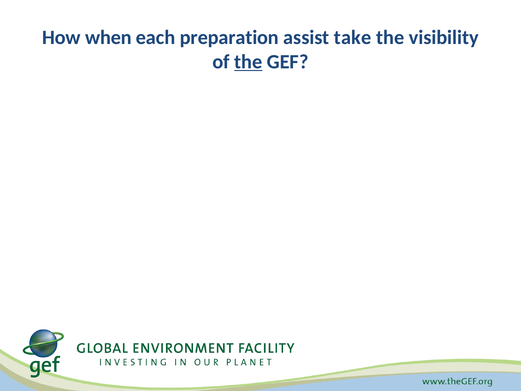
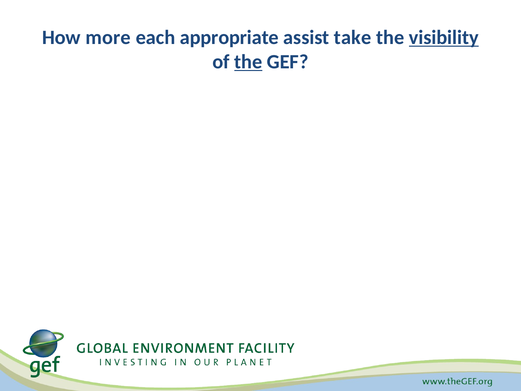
when: when -> more (108, 37)
preparation: preparation -> appropriate (229, 37)
visibility underline: none -> present (444, 37)
